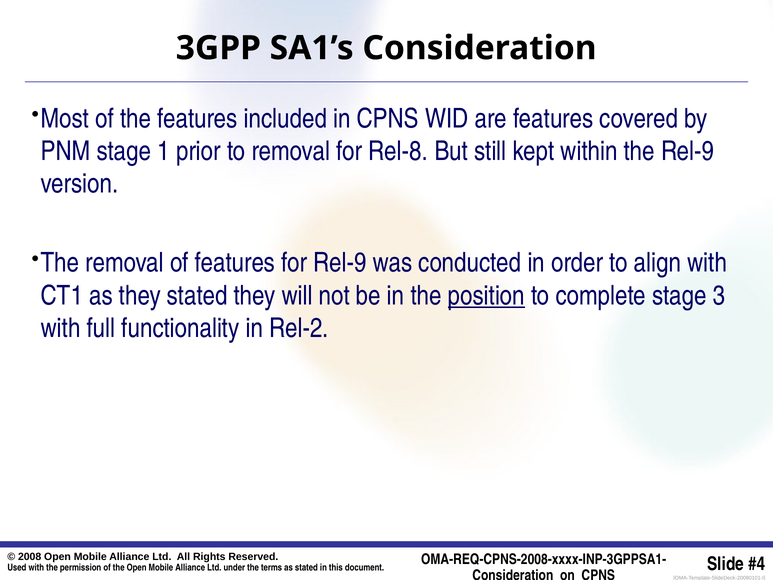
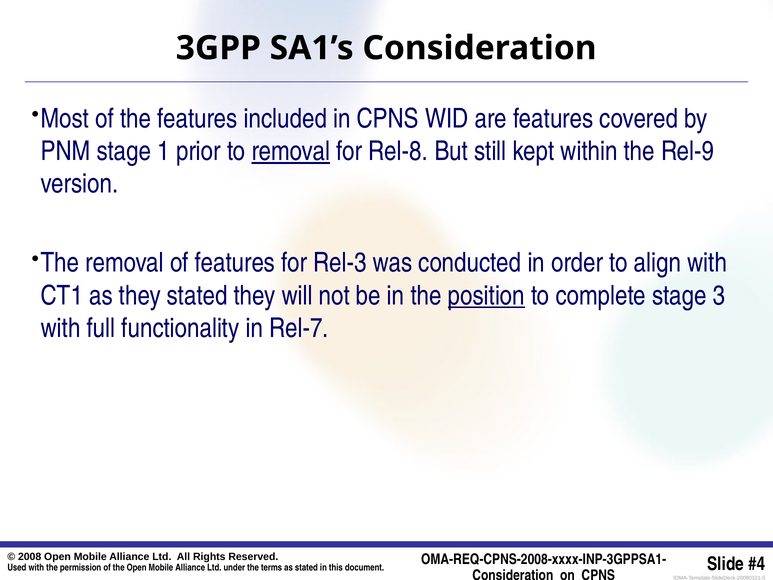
removal underline: none -> present (291, 151)
for Rel-9: Rel-9 -> Rel-3 (340, 263)
Rel-2: Rel-2 -> Rel-7 (299, 328)
